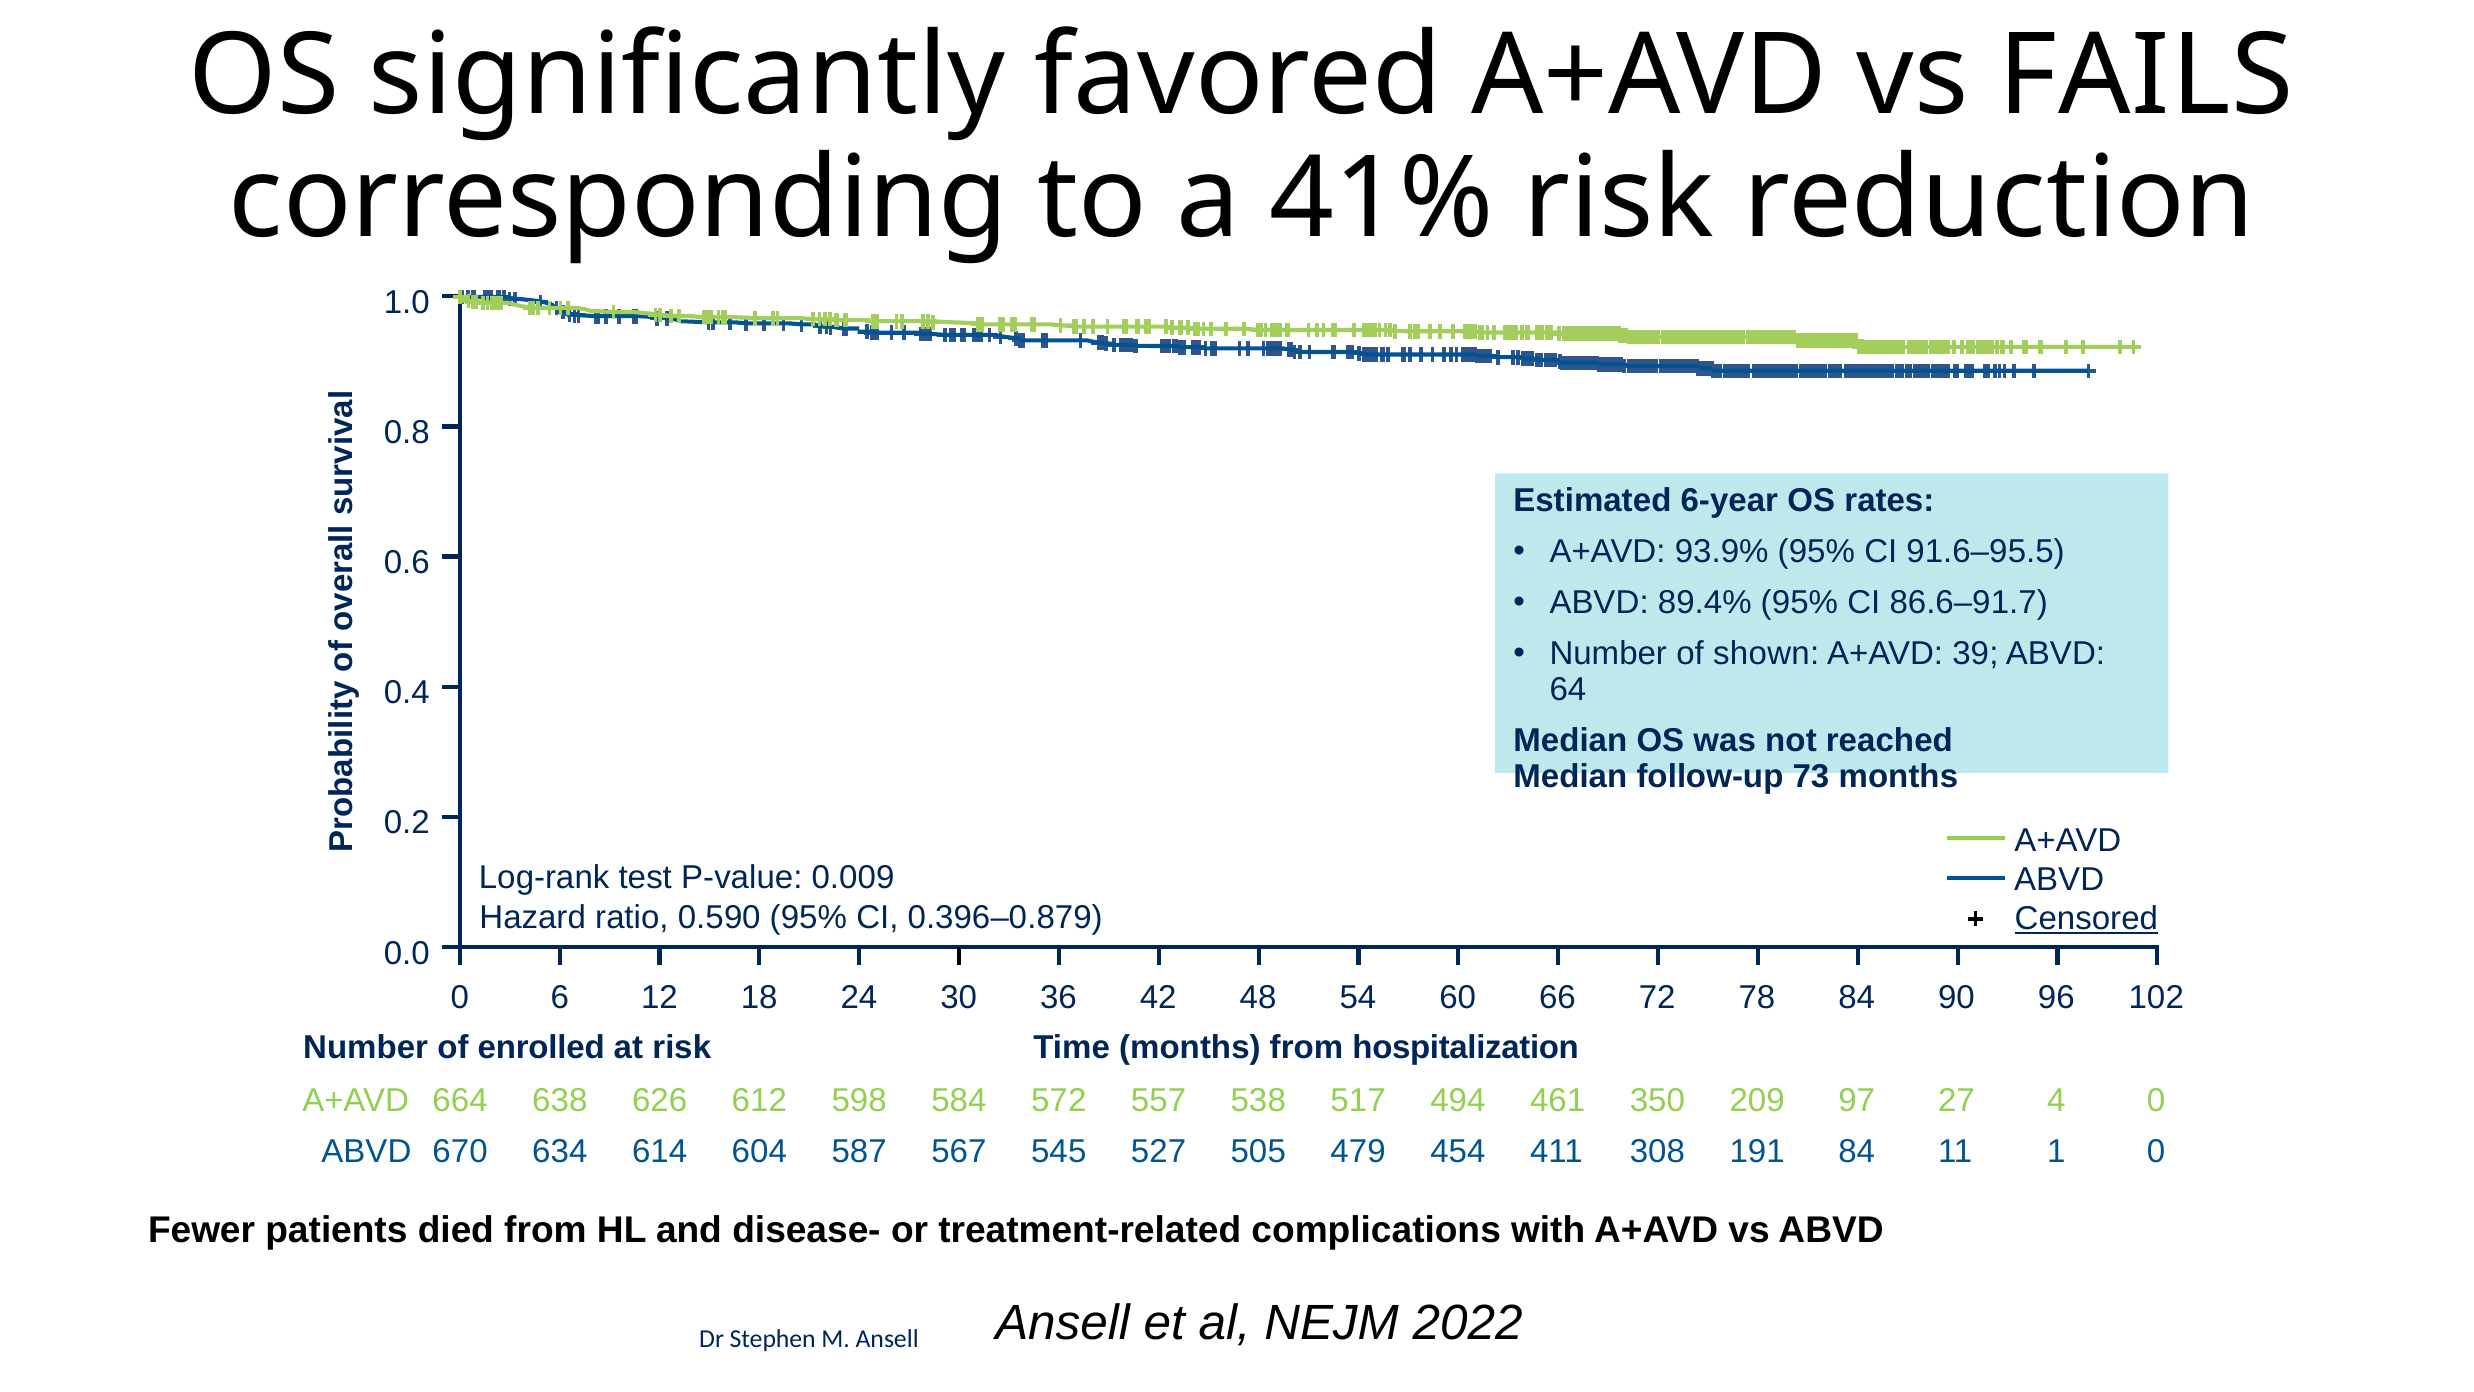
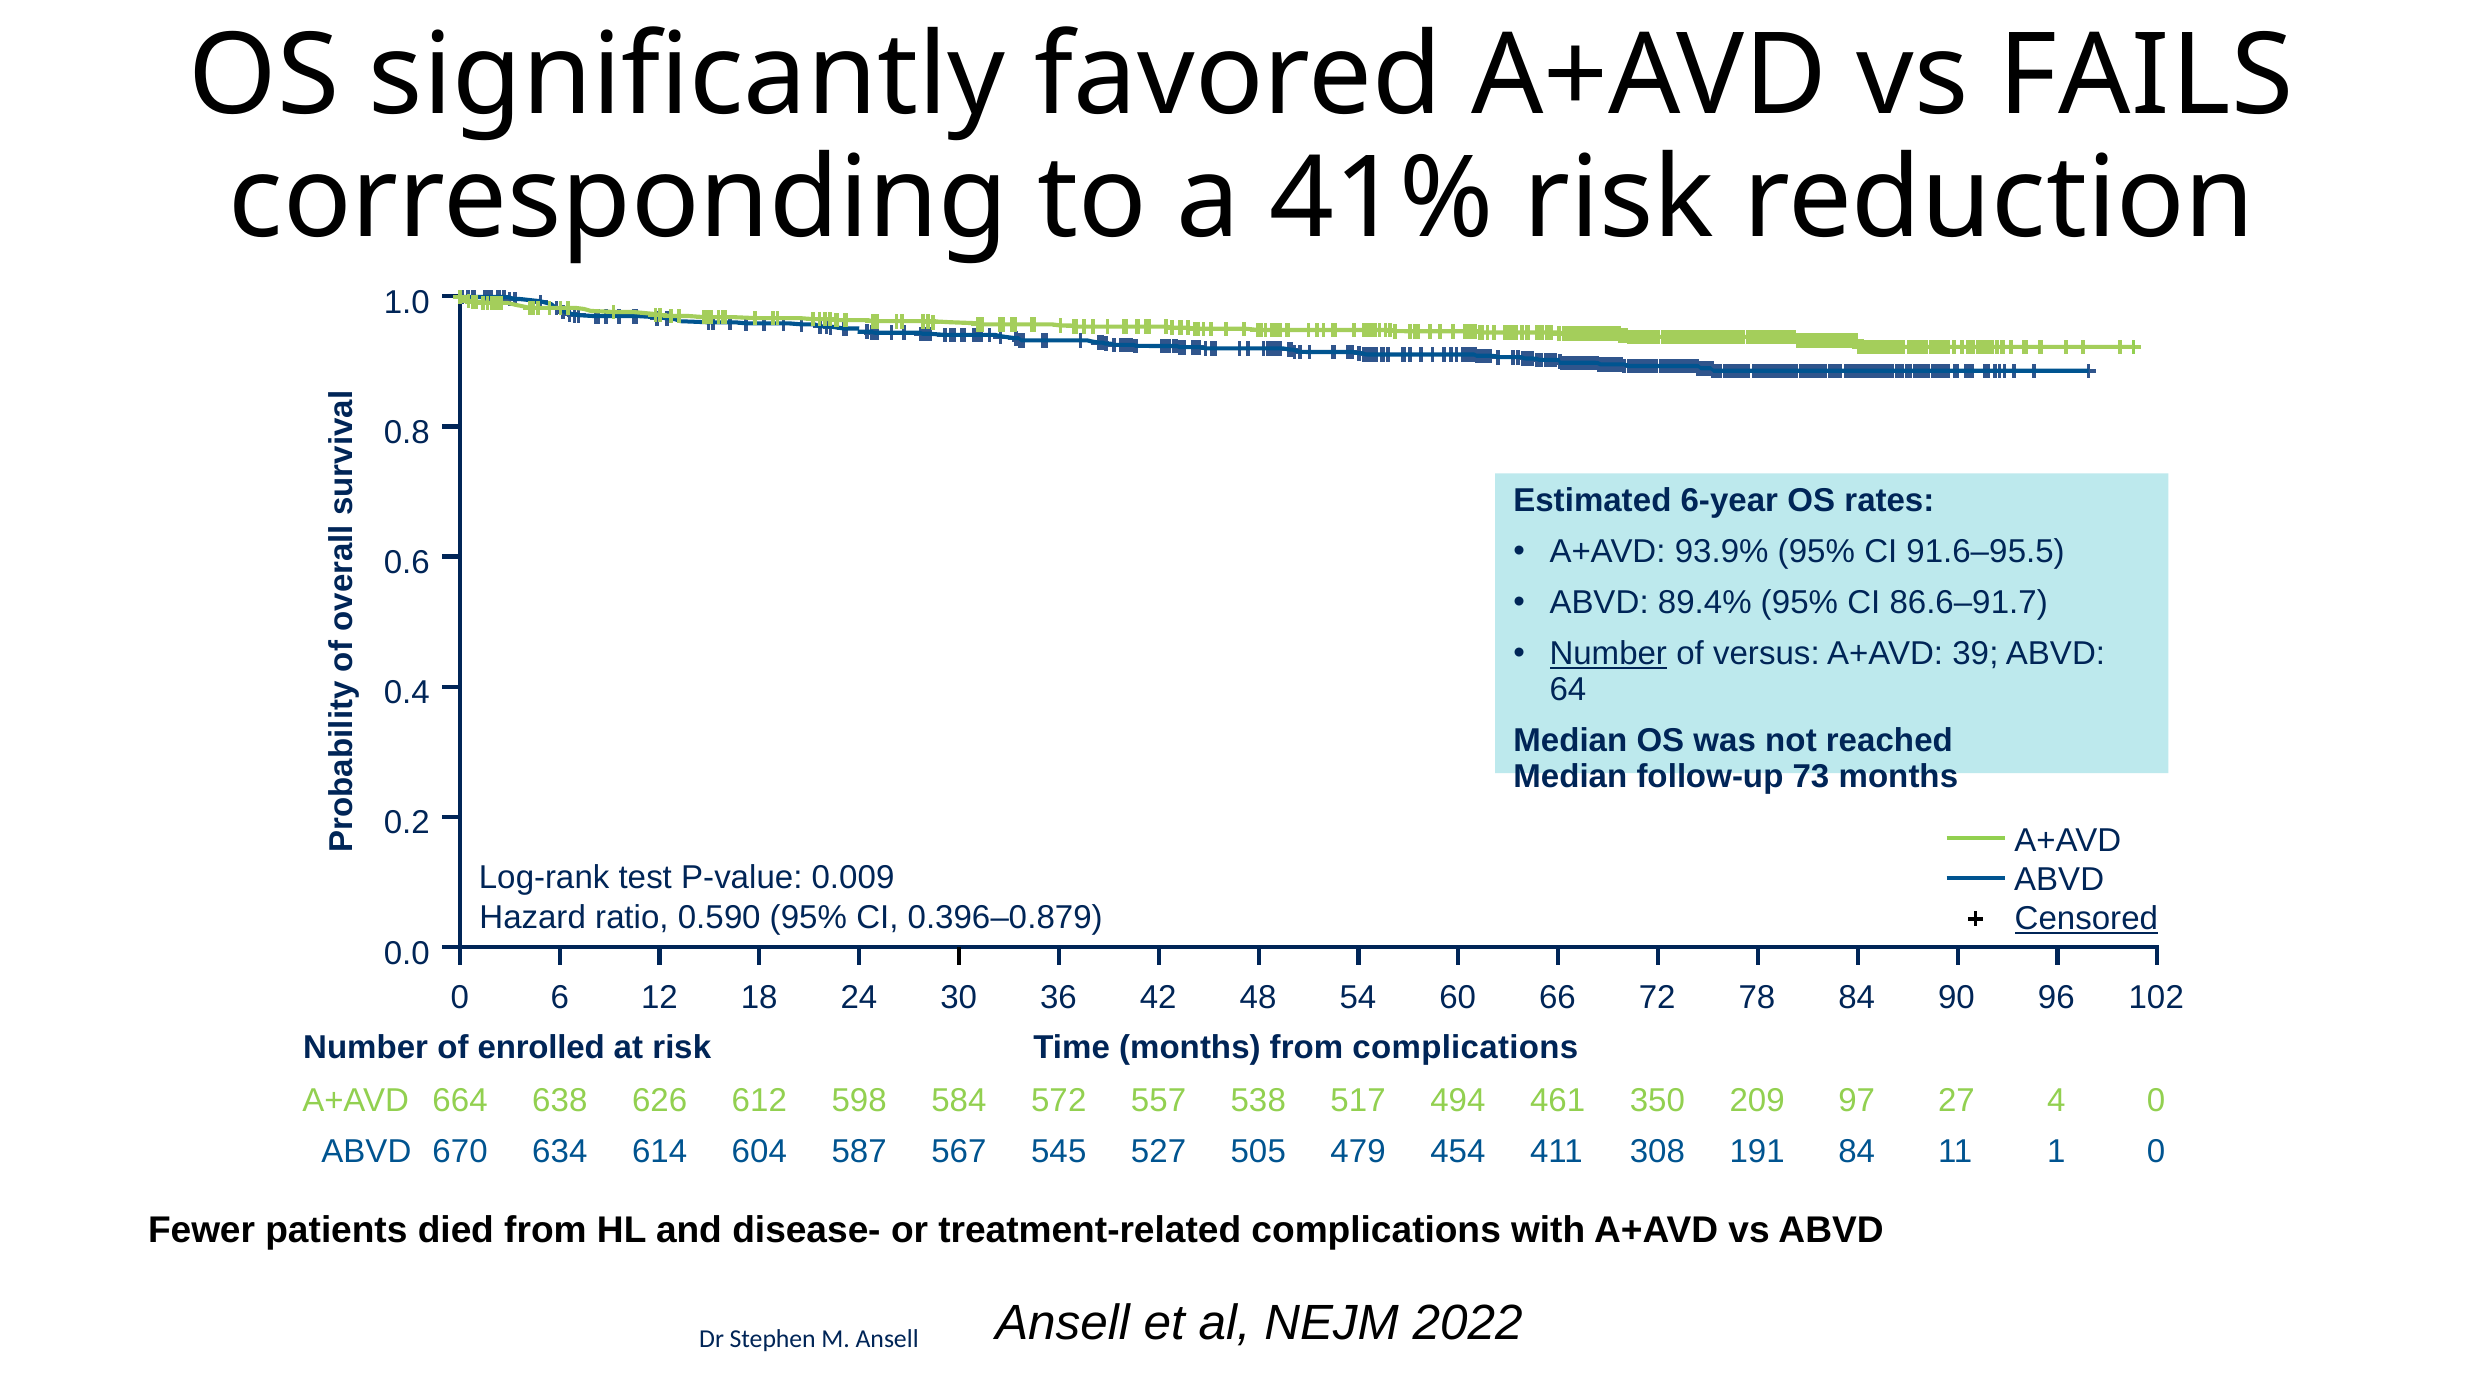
Number underline: none -> present (1608, 653)
shown: shown -> versus (1766, 653)
from hospitalization: hospitalization -> complications (1465, 1048)
